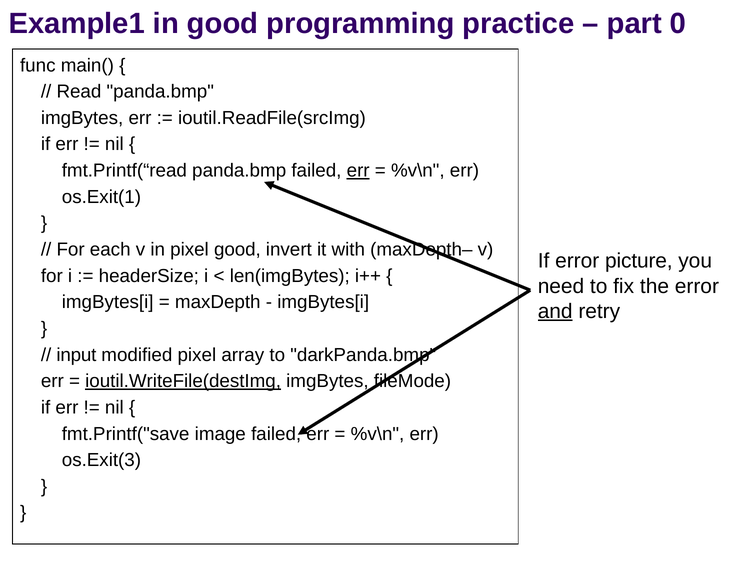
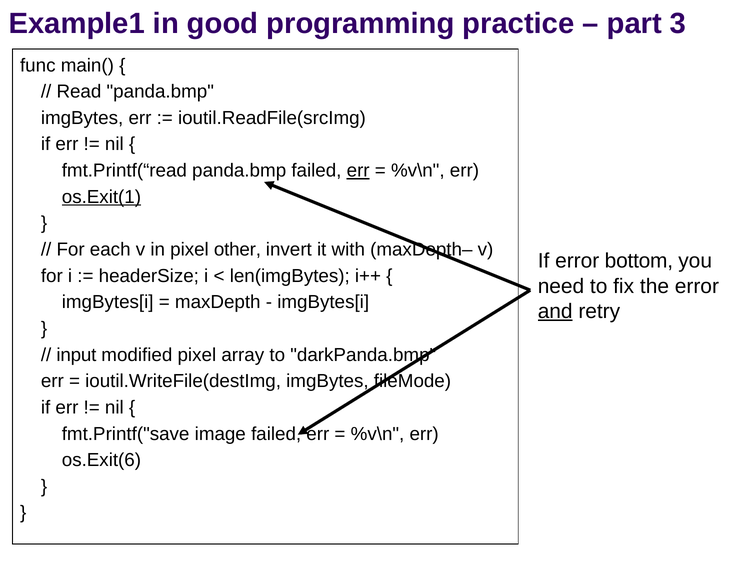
0: 0 -> 3 (678, 24)
os.Exit(1 underline: none -> present (101, 197)
pixel good: good -> other (237, 250)
picture: picture -> bottom (639, 261)
ioutil.WriteFile(destImg underline: present -> none (183, 381)
os.Exit(3: os.Exit(3 -> os.Exit(6 (101, 460)
